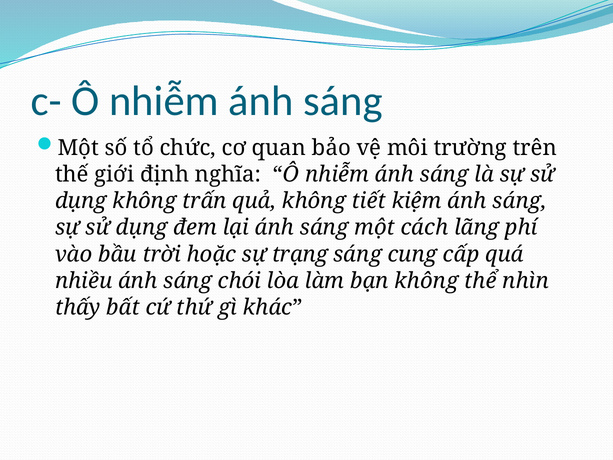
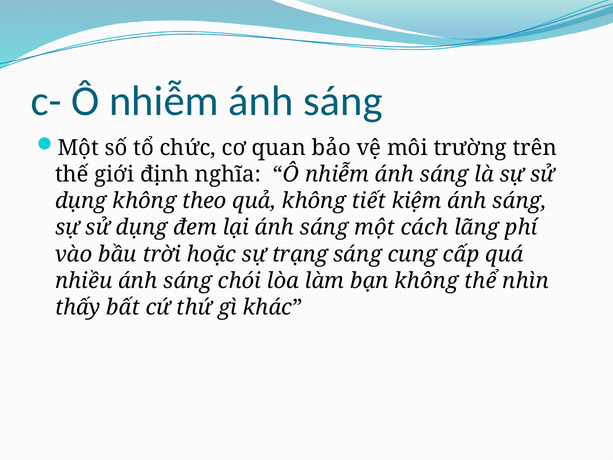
trấn: trấn -> theo (204, 201)
